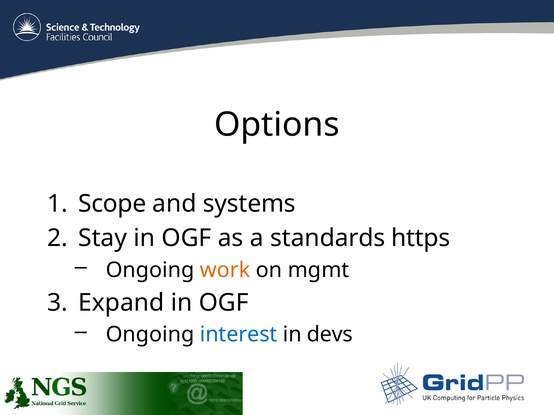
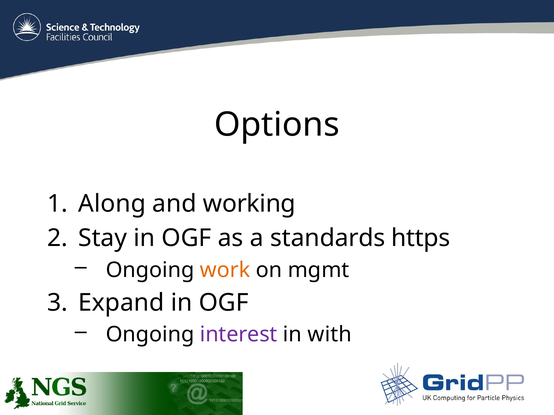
Scope: Scope -> Along (112, 204)
systems: systems -> working (249, 204)
interest colour: blue -> purple (239, 335)
devs: devs -> with (330, 335)
